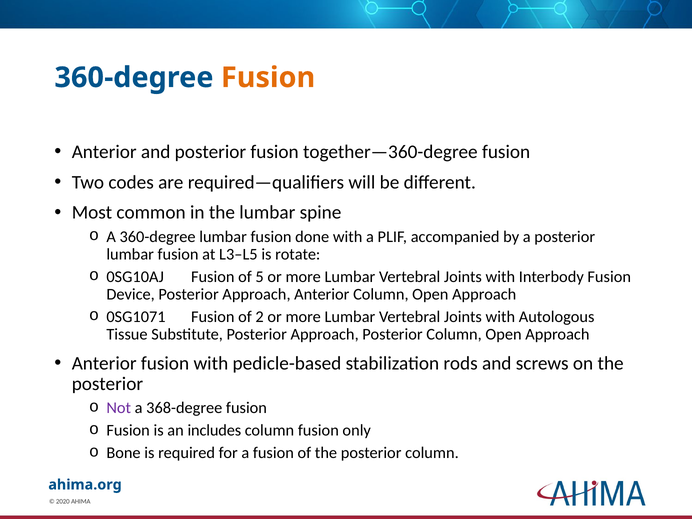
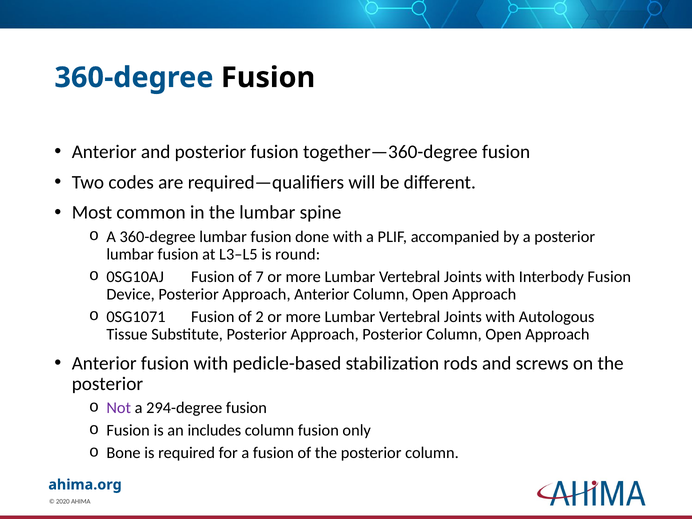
Fusion colour: orange -> black (268, 78)
rotate: rotate -> round (298, 254)
5: 5 -> 7 (260, 277)
368-degree: 368-degree -> 294-degree (184, 408)
